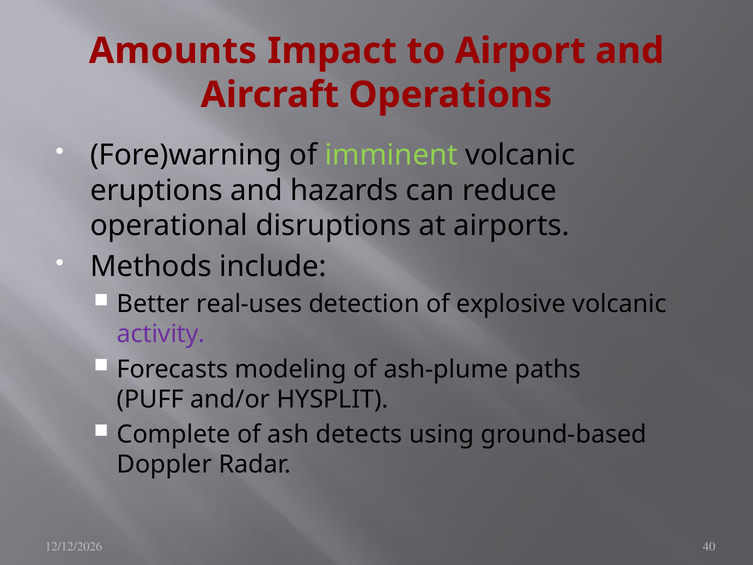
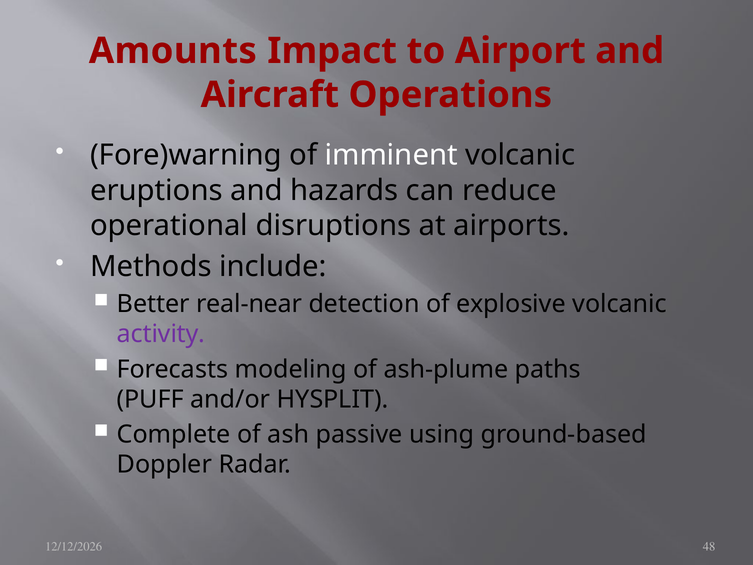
imminent colour: light green -> white (391, 155)
real-uses: real-uses -> real-near (249, 304)
detects: detects -> passive (359, 434)
40: 40 -> 48 (709, 546)
